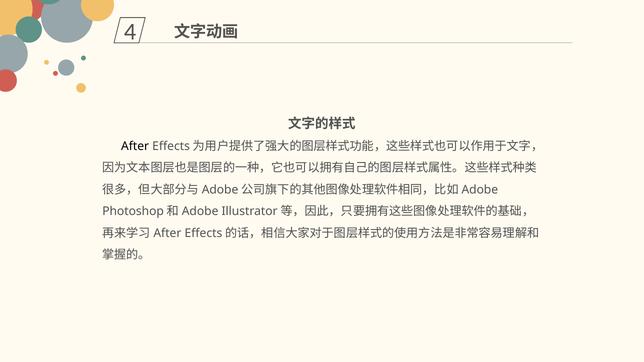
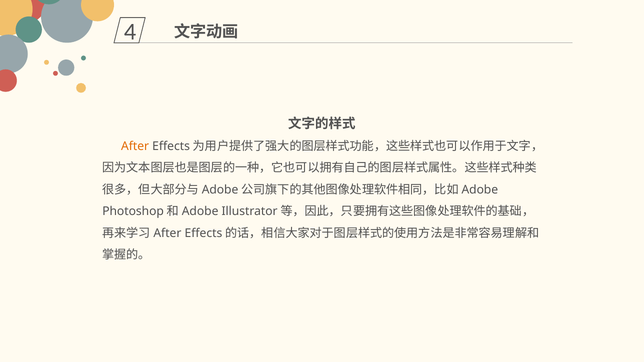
After colour: black -> orange (135, 146)
